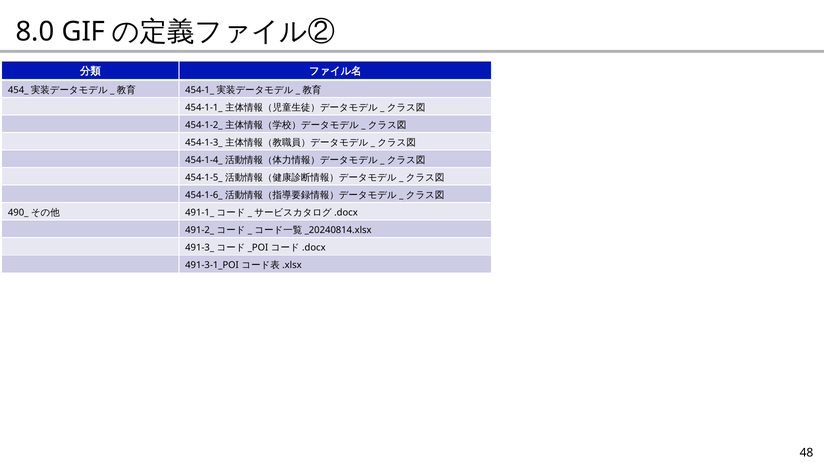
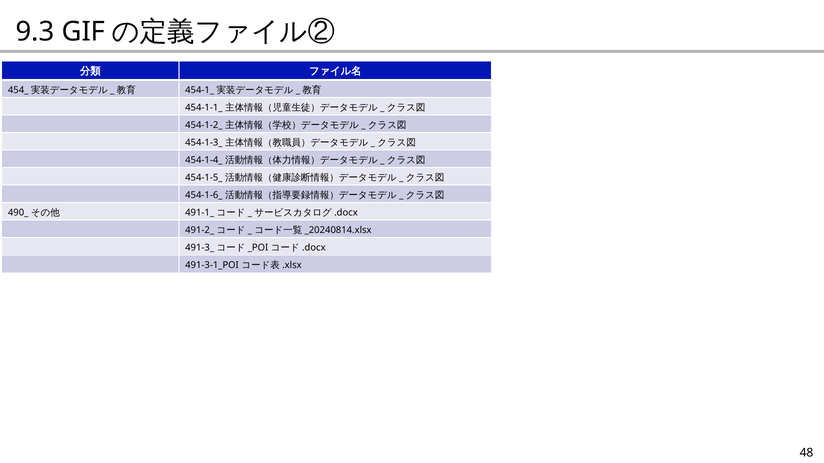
8.0: 8.0 -> 9.3 (35, 32)
